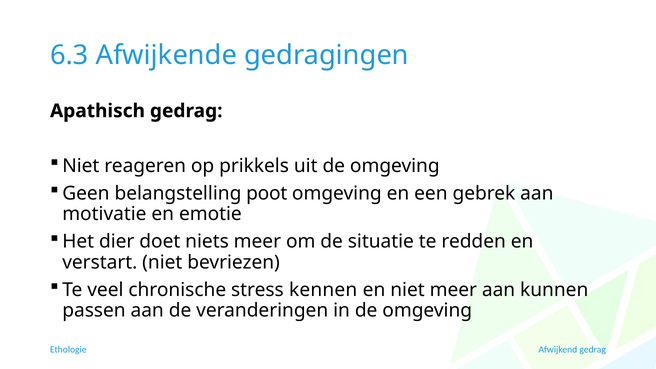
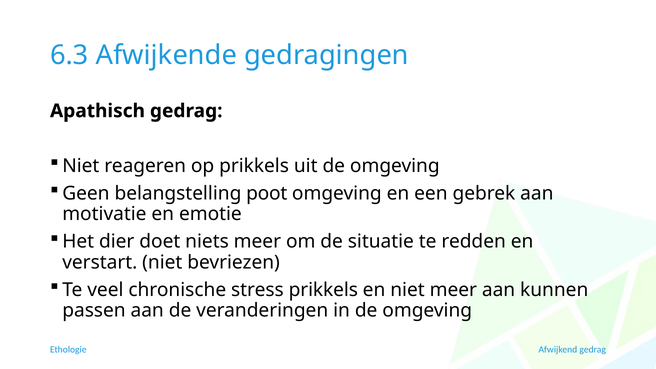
stress kennen: kennen -> prikkels (323, 290)
